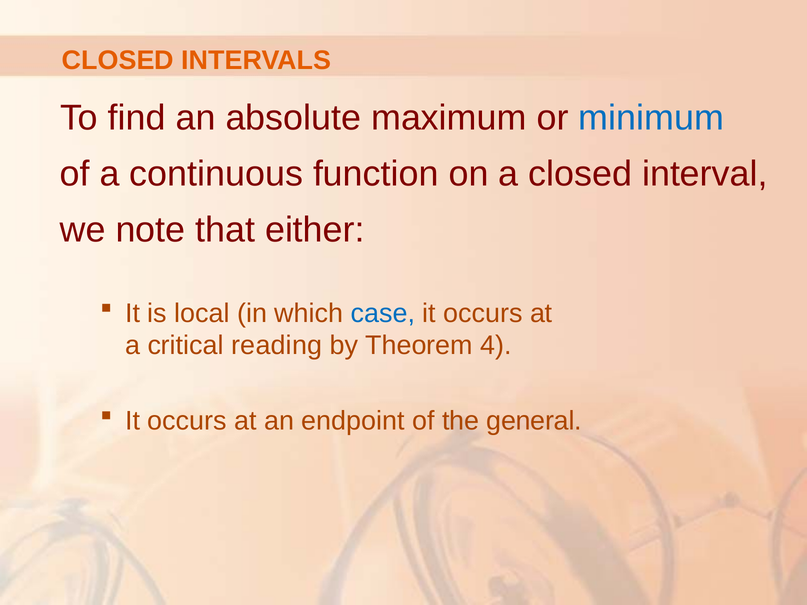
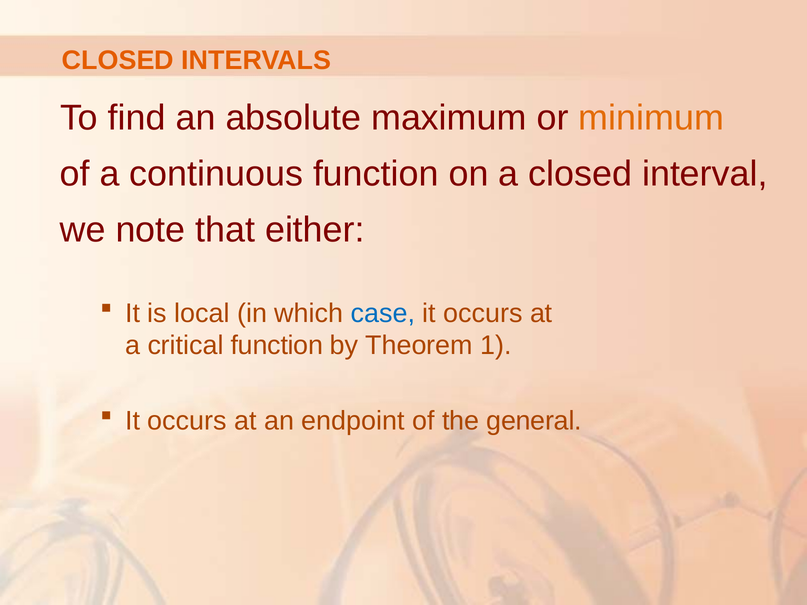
minimum colour: blue -> orange (651, 118)
critical reading: reading -> function (277, 346)
4: 4 -> 1 (496, 346)
